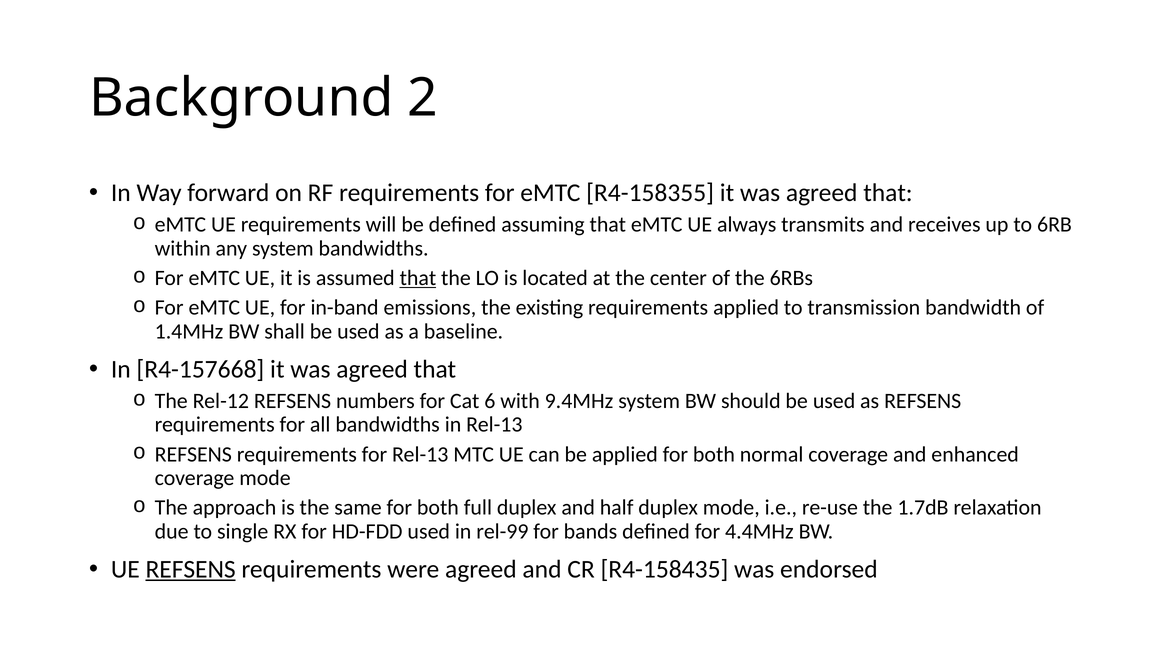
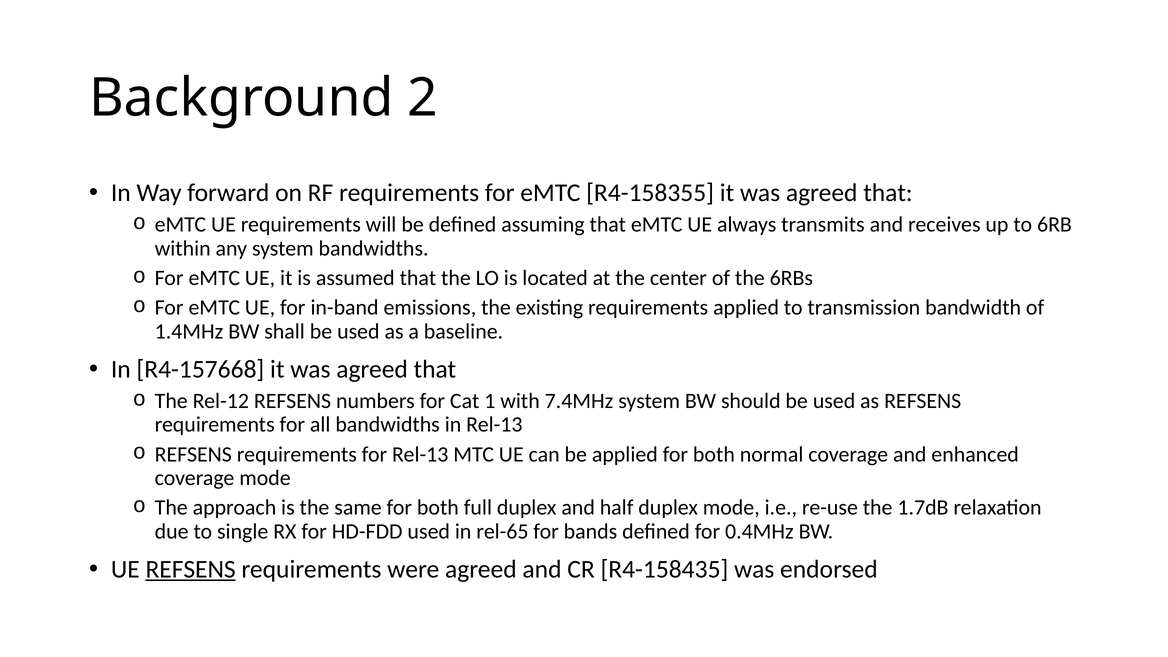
that underline: present -> none (418, 278)
6: 6 -> 1 (490, 401)
9.4MHz: 9.4MHz -> 7.4MHz (579, 401)
rel-99: rel-99 -> rel-65 (502, 531)
4.4MHz: 4.4MHz -> 0.4MHz (759, 531)
